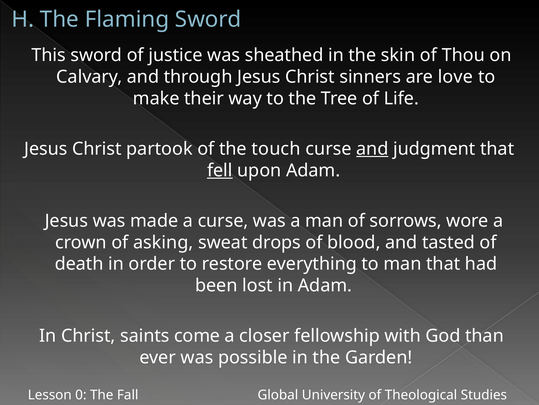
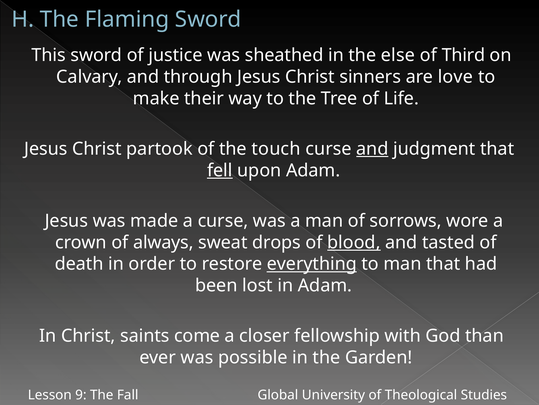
skin: skin -> else (398, 55)
Thou: Thou -> Third (463, 55)
asking: asking -> always (163, 242)
blood underline: none -> present (354, 242)
everything underline: none -> present (312, 264)
0: 0 -> 9 (81, 394)
